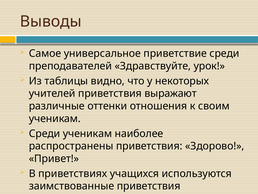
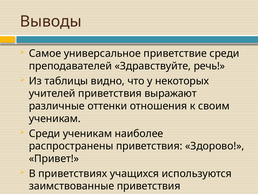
урок: урок -> речь (209, 66)
